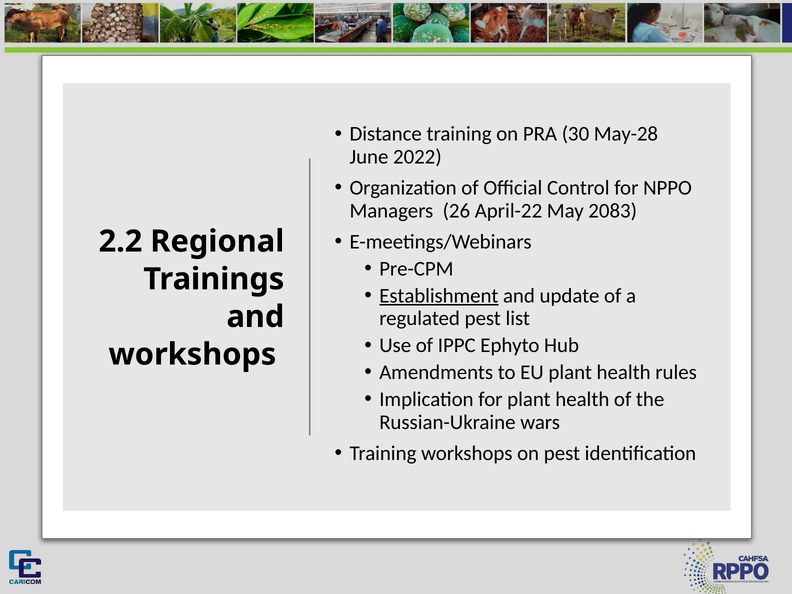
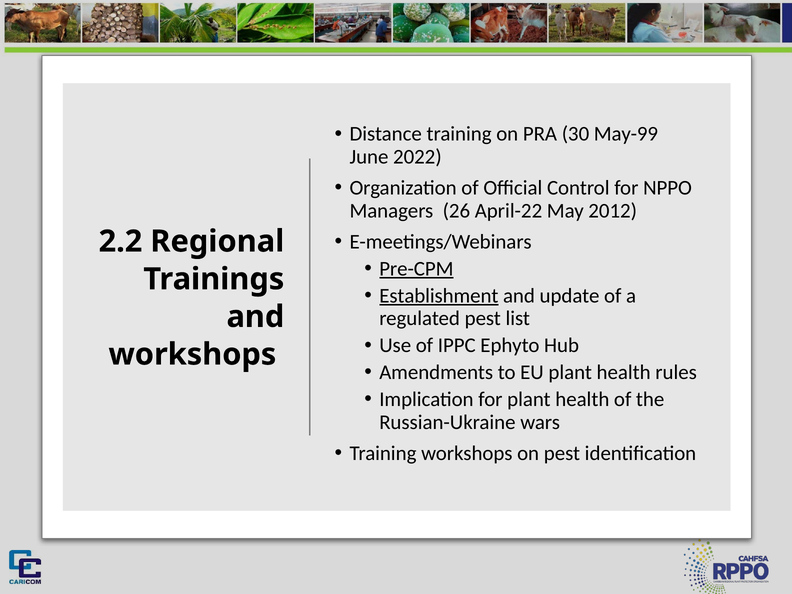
May-28: May-28 -> May-99 (626, 134)
2083: 2083 -> 2012 (613, 211)
Pre-CPM underline: none -> present (416, 269)
